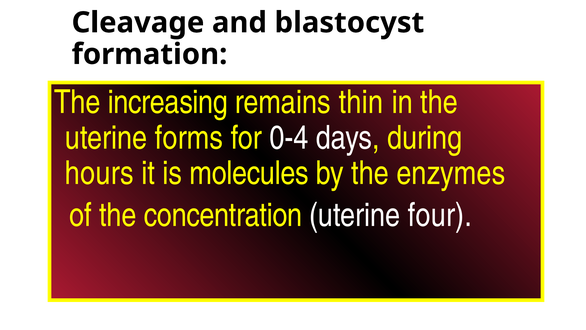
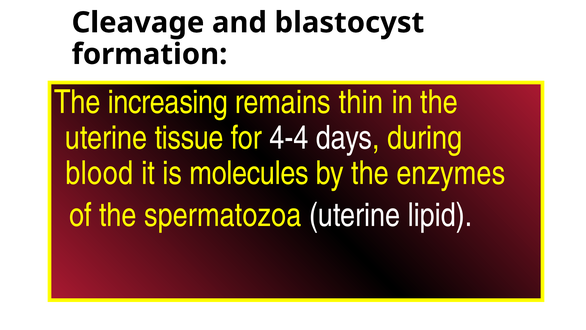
forms: forms -> tissue (189, 138)
0-4: 0-4 -> 4-4 (289, 138)
hours: hours -> blood (99, 173)
concentration: concentration -> spermatozoa (223, 215)
four: four -> lipid (440, 215)
